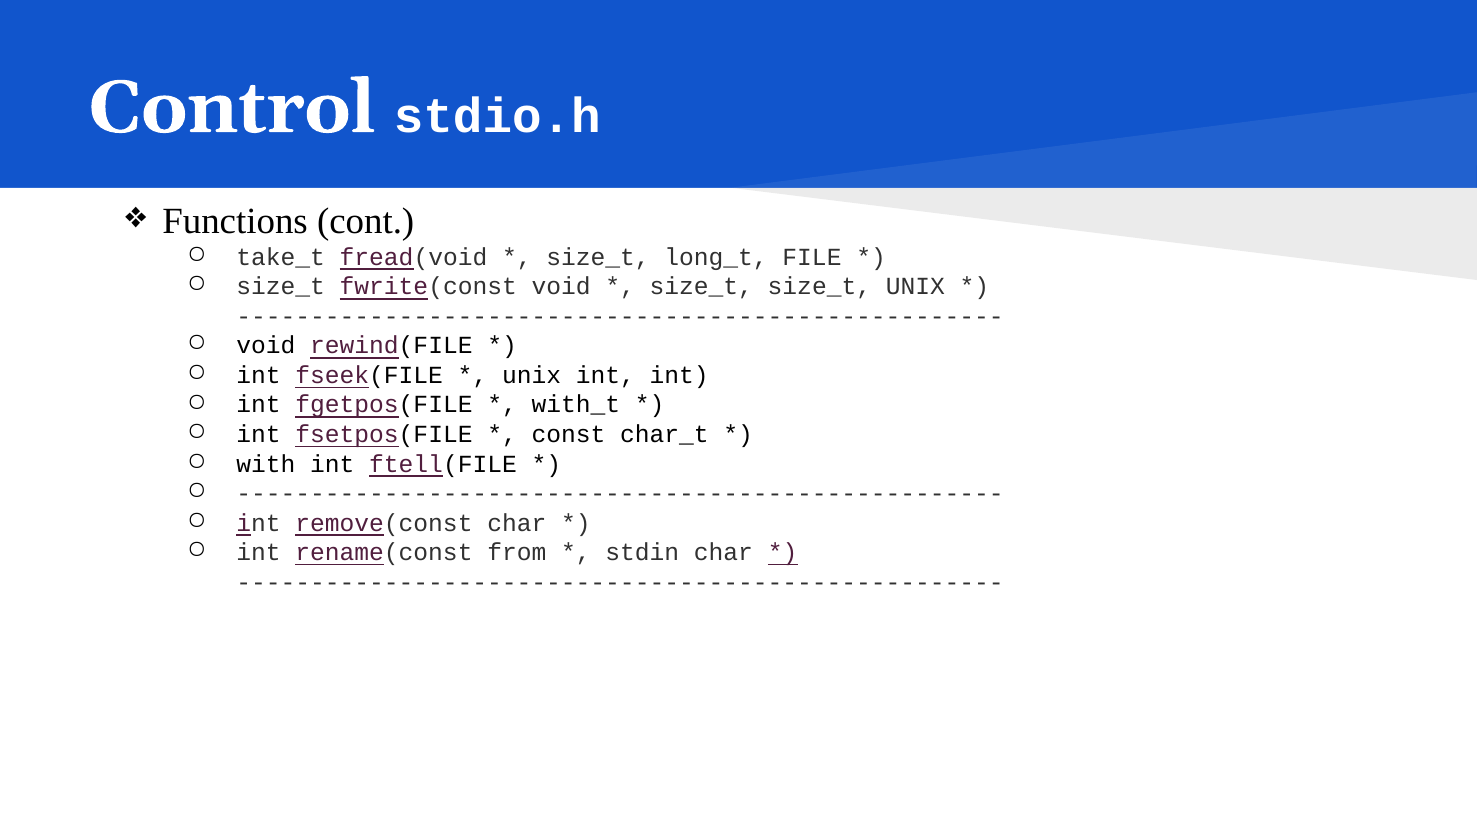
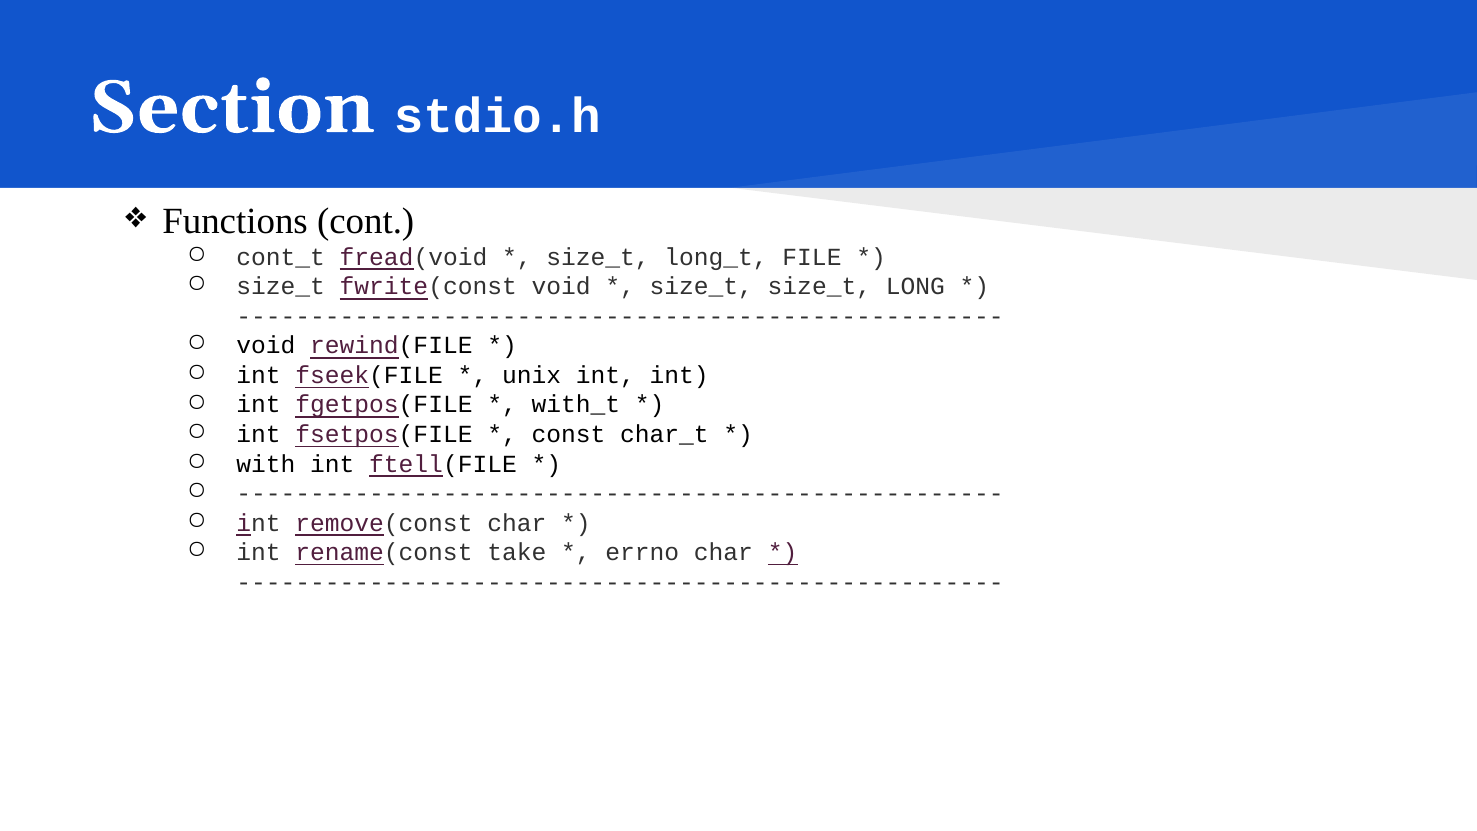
Control: Control -> Section (232, 108)
take_t: take_t -> cont_t (281, 257)
size_t UNIX: UNIX -> LONG (915, 287)
from: from -> take (517, 553)
stdin: stdin -> errno (642, 553)
